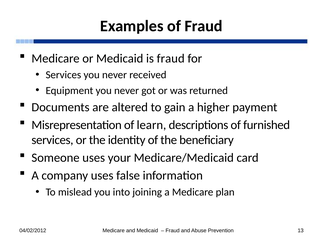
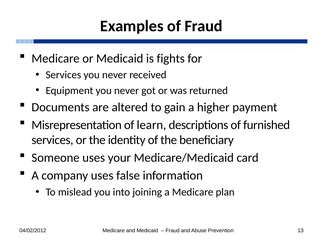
is fraud: fraud -> fights (171, 58)
